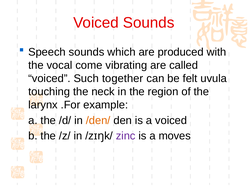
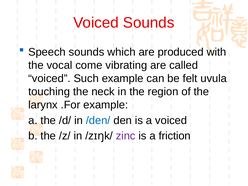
Such together: together -> example (123, 78)
/den/ colour: orange -> blue (98, 120)
moves: moves -> friction (175, 136)
